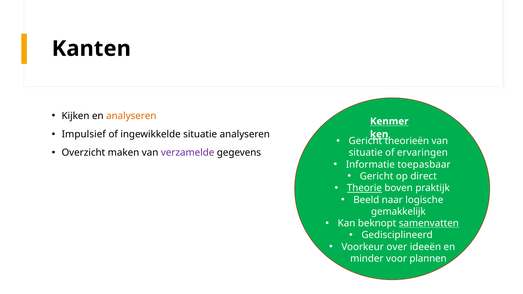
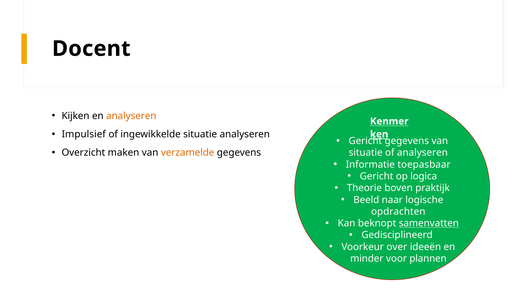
Kanten: Kanten -> Docent (91, 49)
Gericht theorieën: theorieën -> gegevens (407, 141)
verzamelde colour: purple -> orange (188, 153)
of ervaringen: ervaringen -> analyseren (422, 153)
direct: direct -> logica (424, 176)
Theorie underline: present -> none (364, 188)
gemakkelijk: gemakkelijk -> opdrachten (398, 212)
